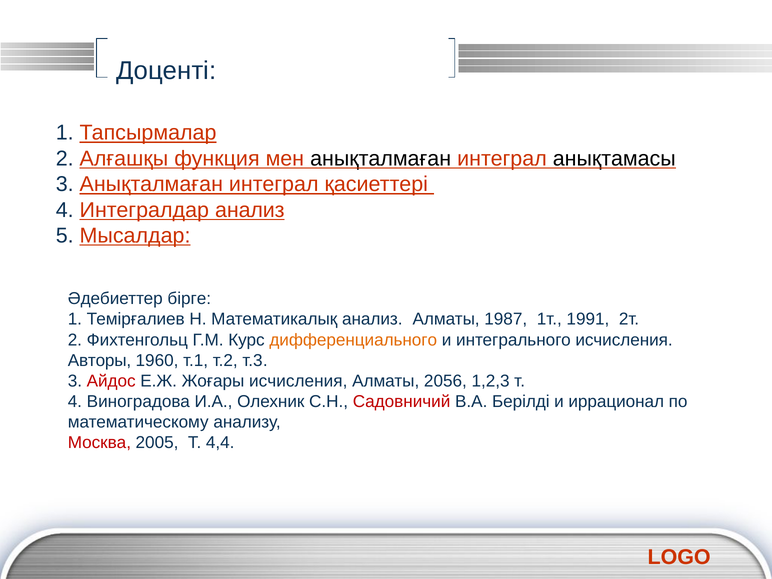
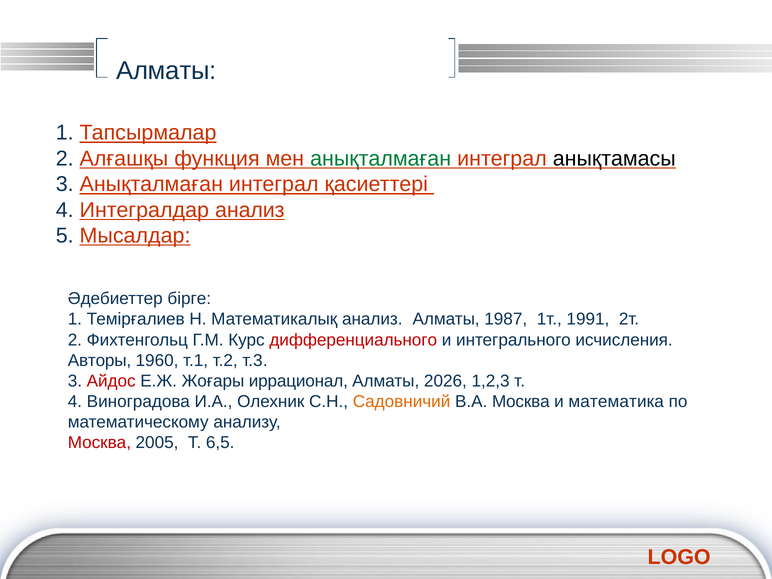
Доценті: Доценті -> Алматы (166, 71)
анықталмаған colour: black -> green (381, 158)
дифференциального colour: orange -> red (353, 340)
Жоғары исчисления: исчисления -> иррационал (298, 381)
2056: 2056 -> 2026 (445, 381)
Садовничий colour: red -> orange (402, 402)
В.А Берілді: Берілді -> Москва (521, 402)
иррационал: иррационал -> математика (616, 402)
4,4: 4,4 -> 6,5 (220, 443)
